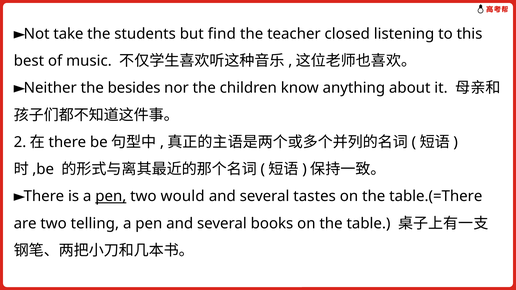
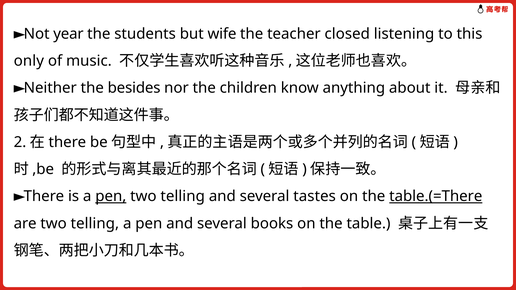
take: take -> year (68, 34)
find: find -> wife (222, 34)
best: best -> only (29, 61)
would: would -> telling (183, 196)
table.(=There underline: none -> present (436, 196)
